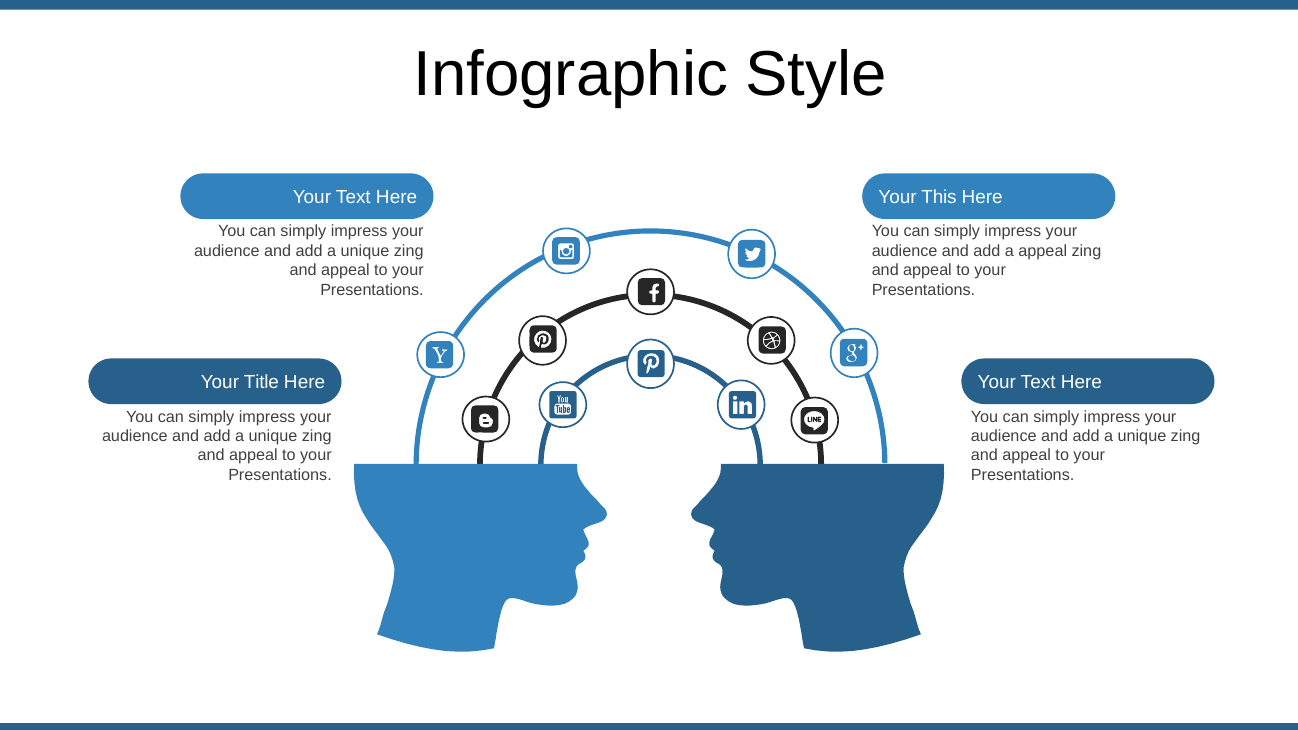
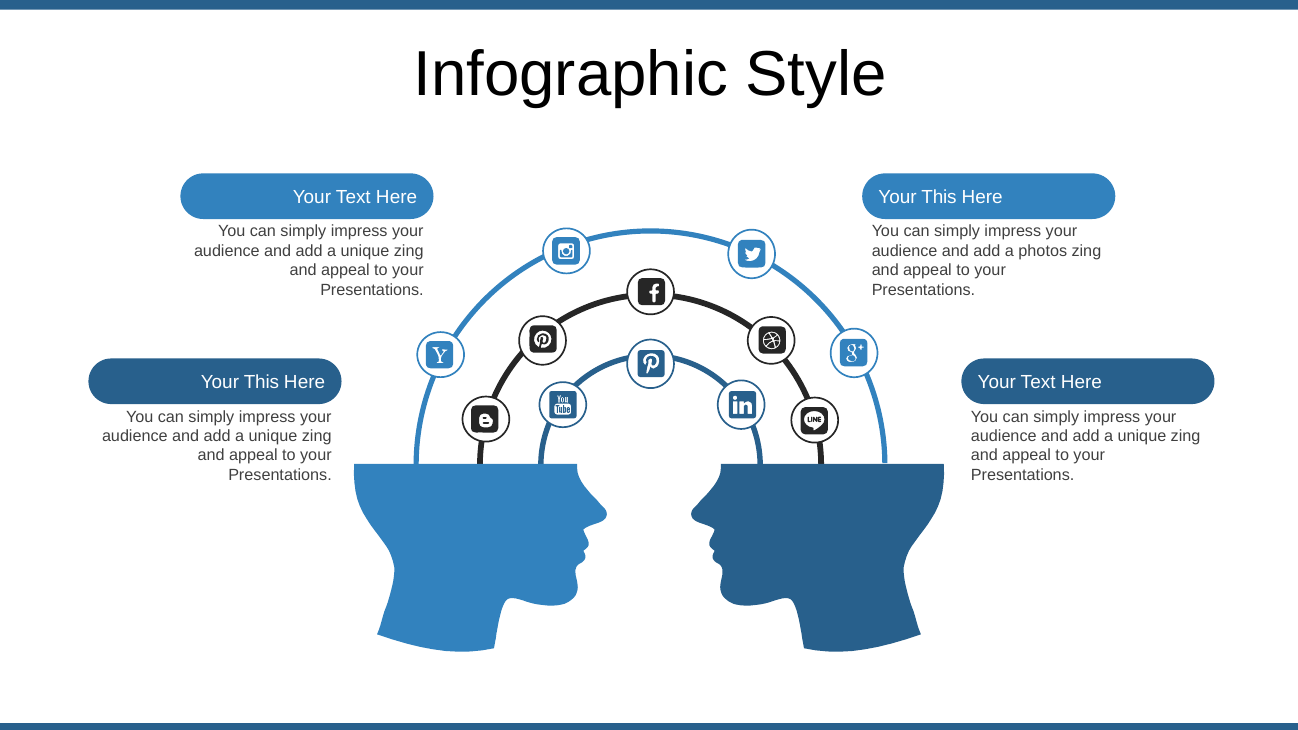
a appeal: appeal -> photos (1043, 251)
Title: Title -> This (261, 383)
